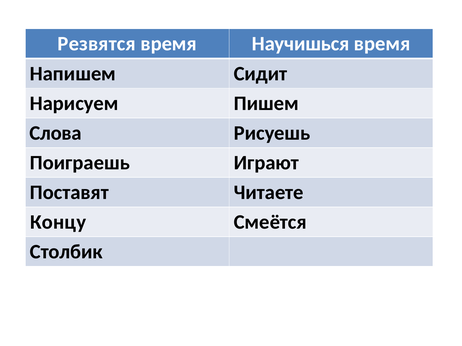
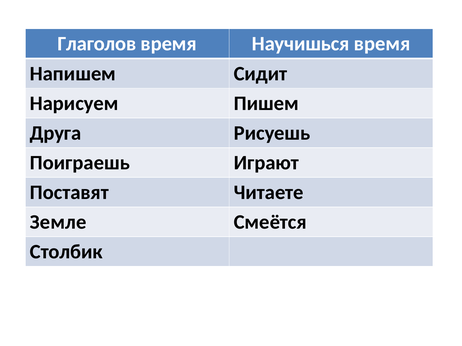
Резвятся: Резвятся -> Глаголов (97, 44)
Слова: Слова -> Друга (56, 133)
Концу: Концу -> Земле (58, 222)
